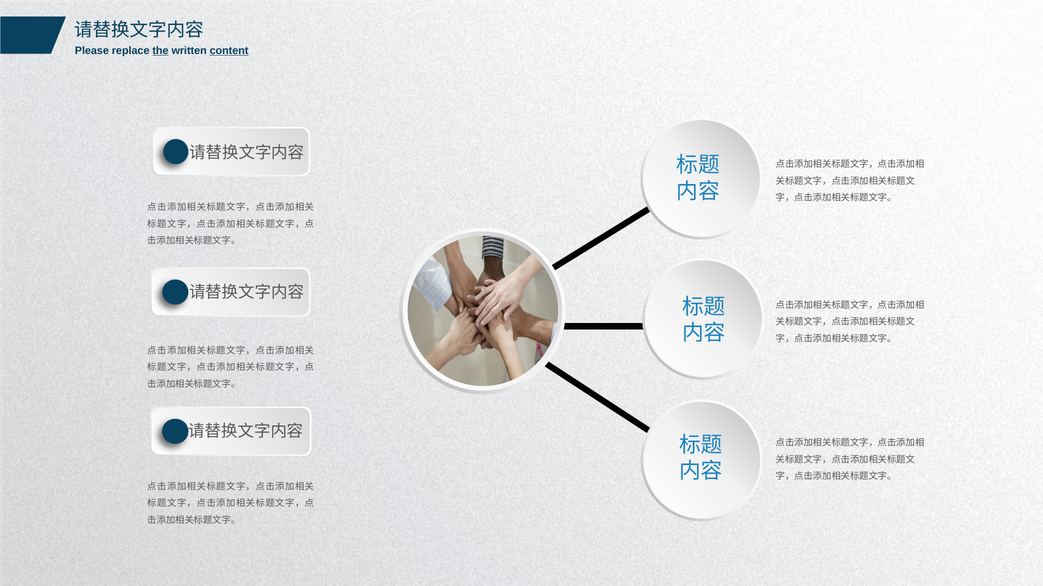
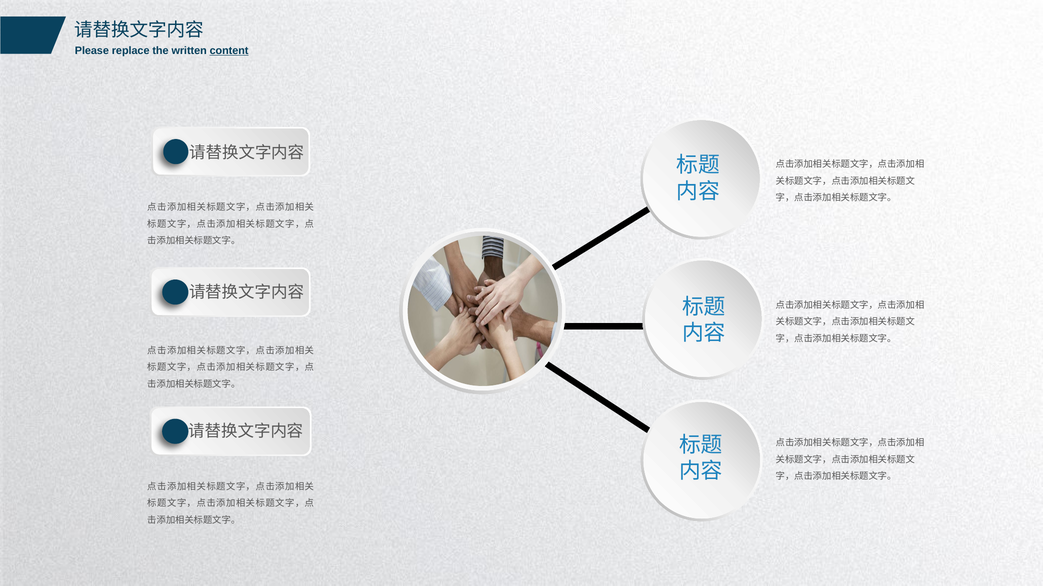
the underline: present -> none (160, 51)
